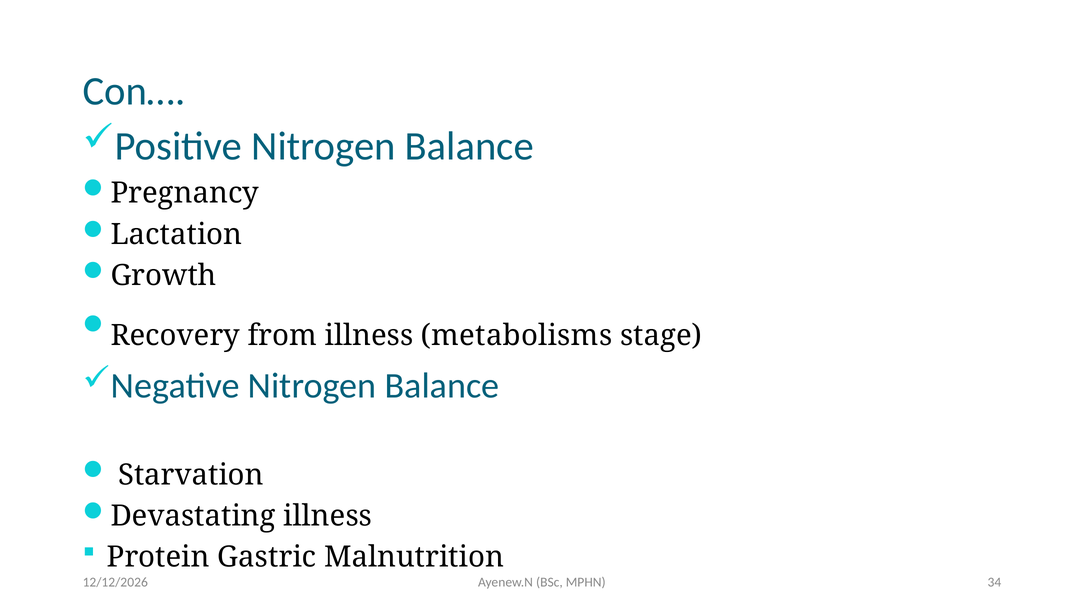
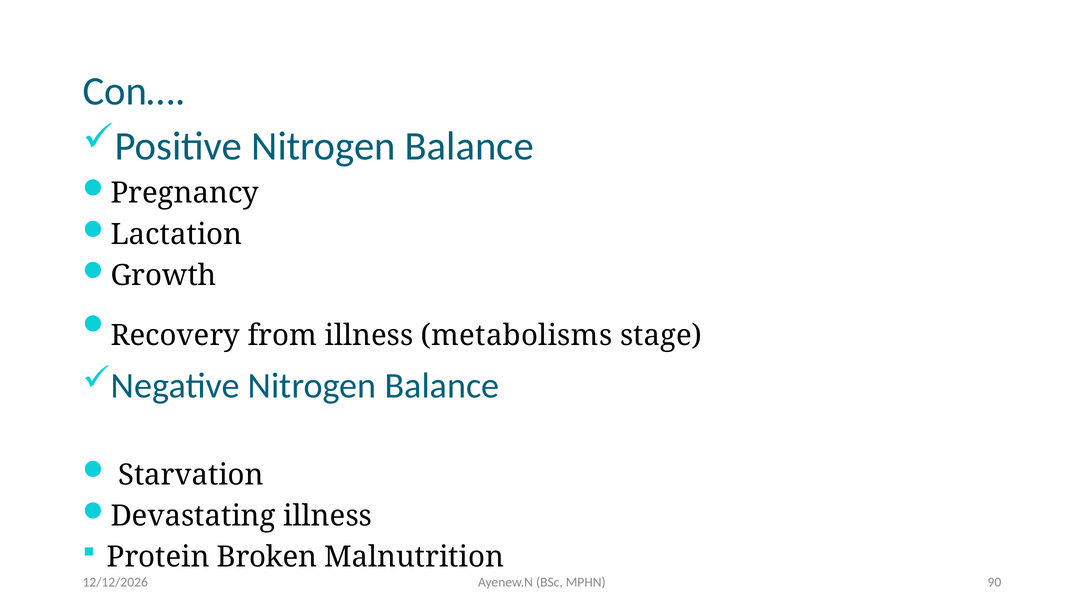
Gastric: Gastric -> Broken (267, 557)
34: 34 -> 90 (994, 582)
